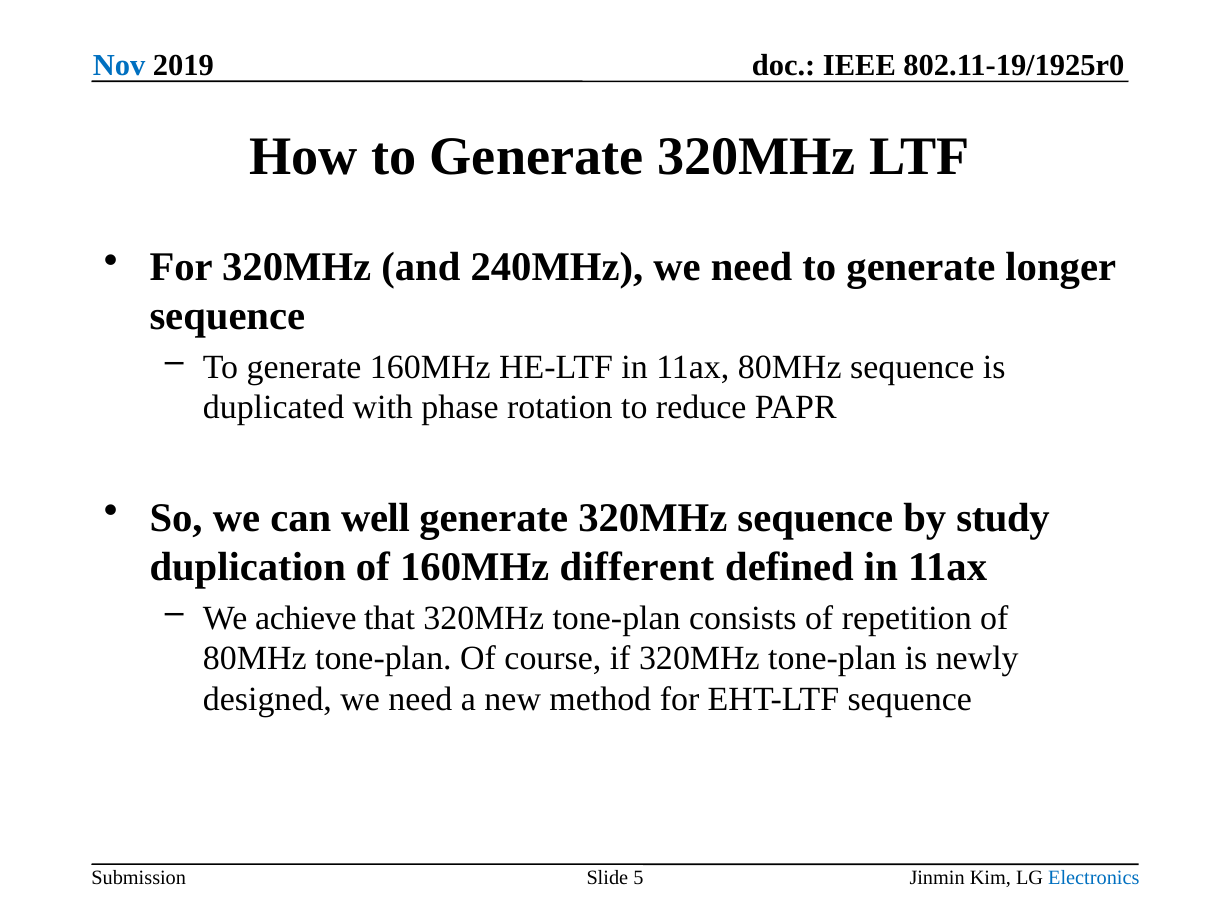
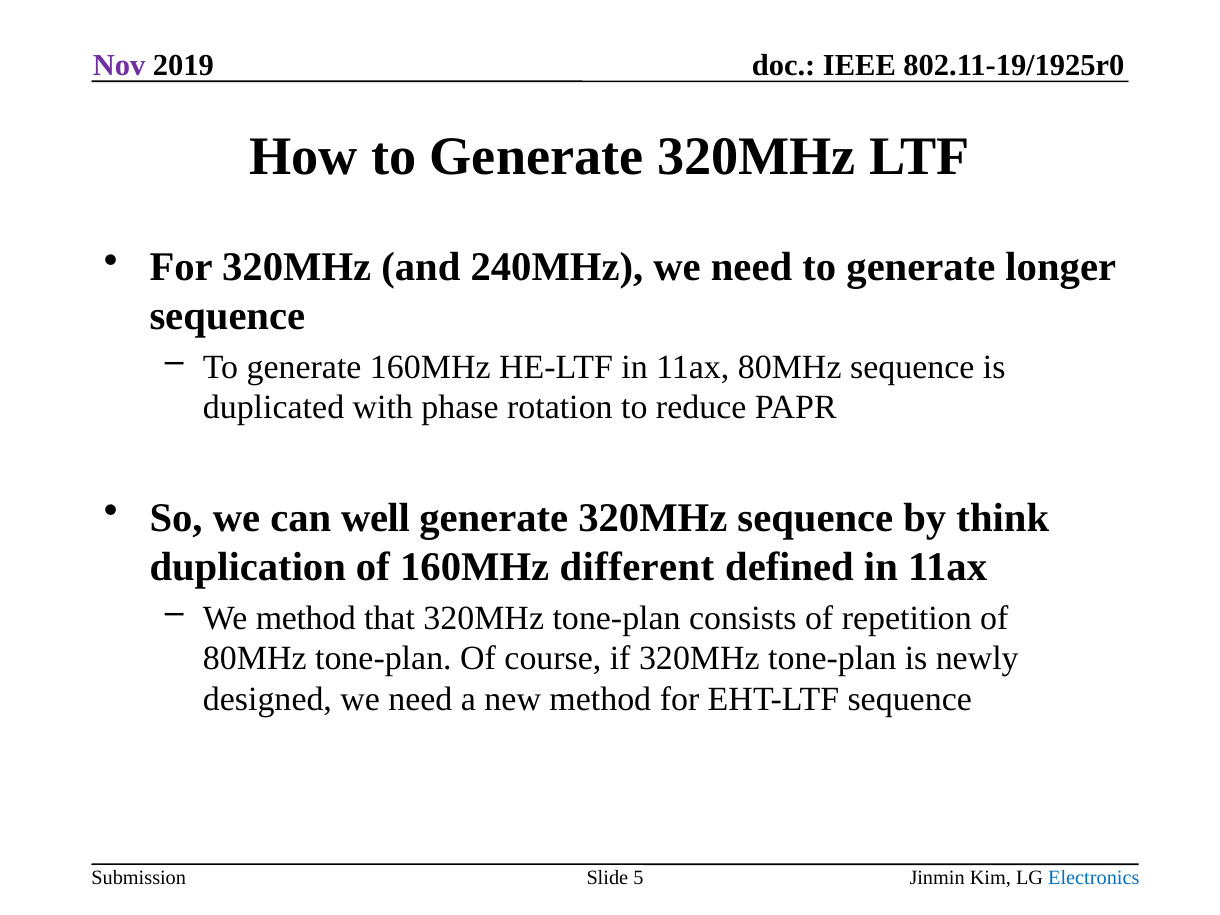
Nov colour: blue -> purple (119, 65)
study: study -> think (1003, 518)
We achieve: achieve -> method (306, 618)
